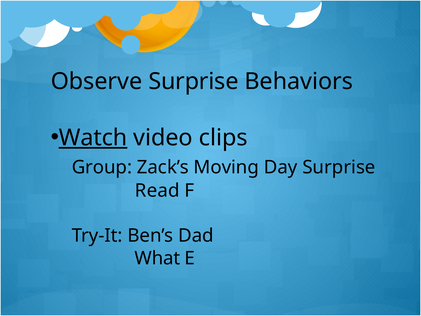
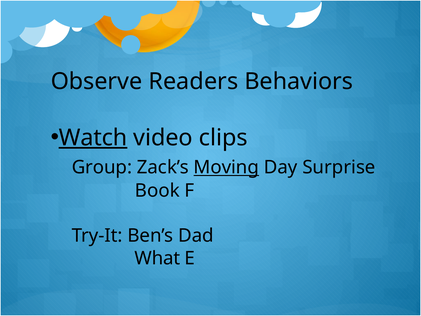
Observe Surprise: Surprise -> Readers (193, 82)
Moving underline: none -> present (226, 167)
Read: Read -> Book (157, 191)
